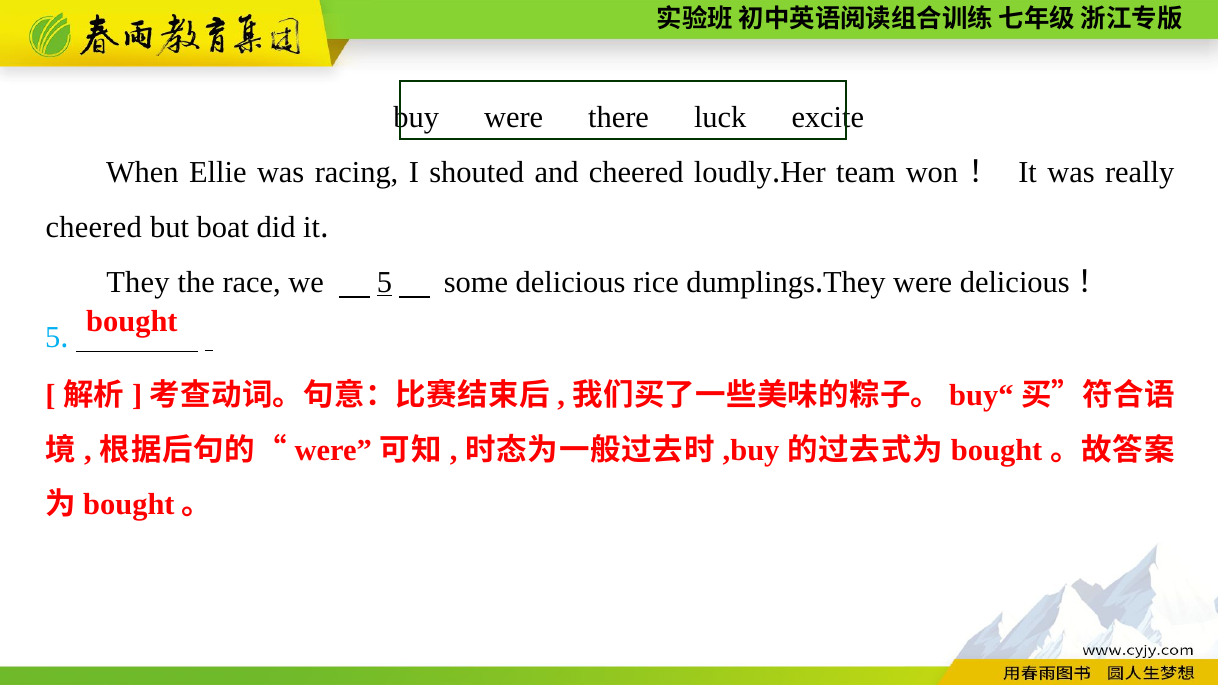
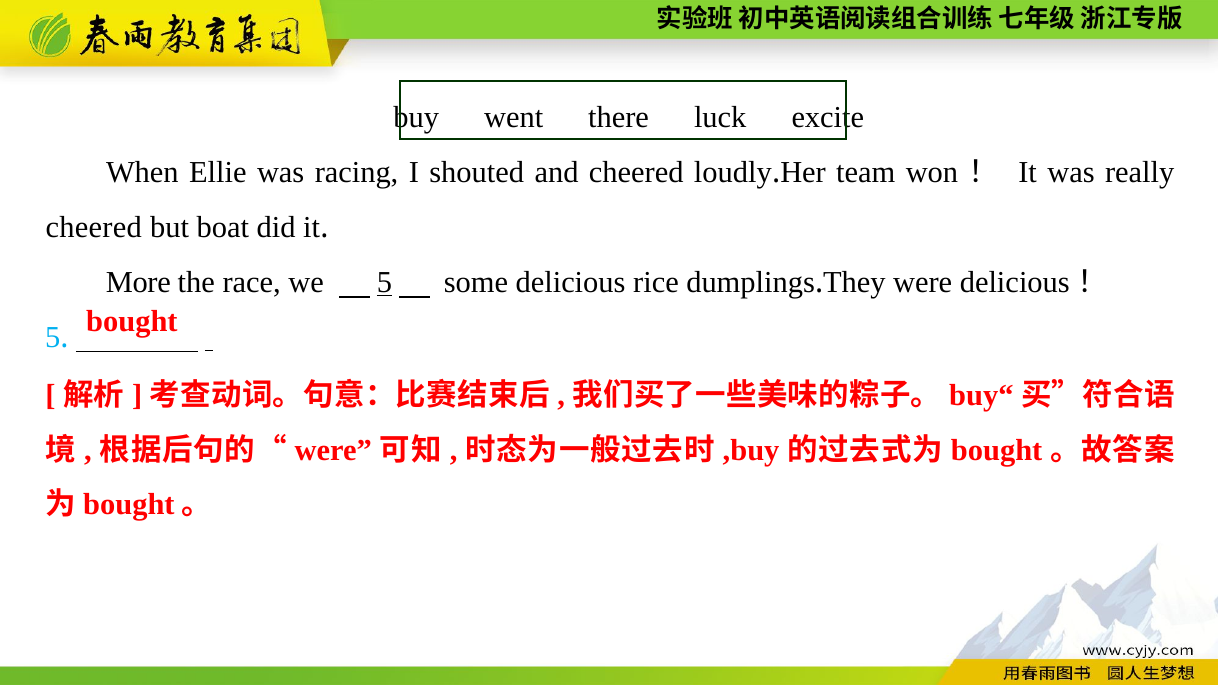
buy were: were -> went (514, 118)
They: They -> More (138, 282)
